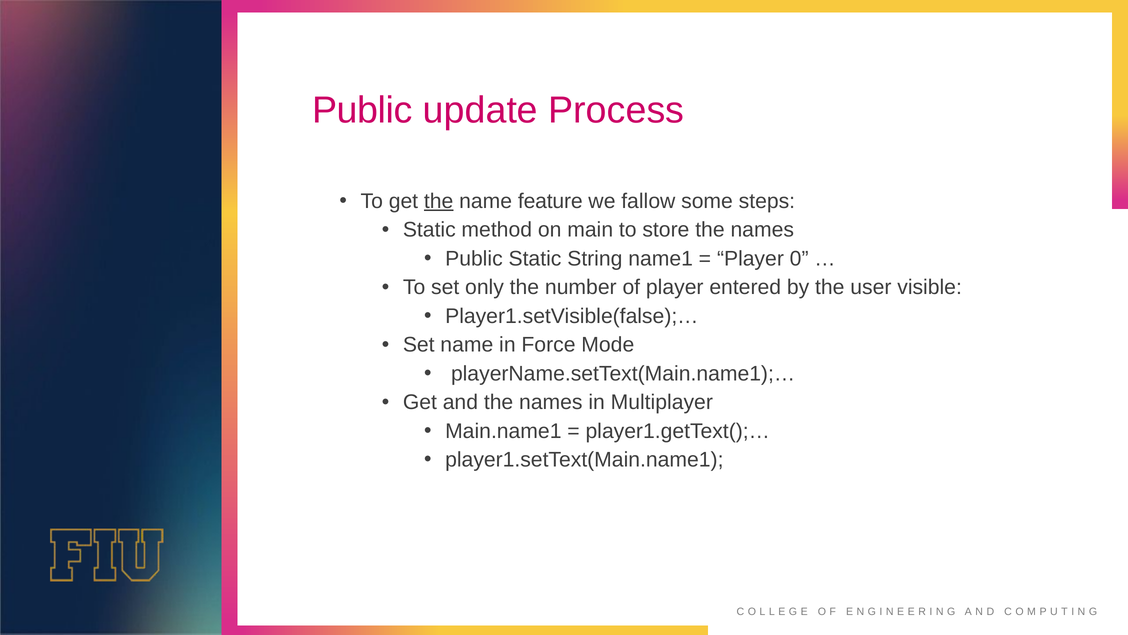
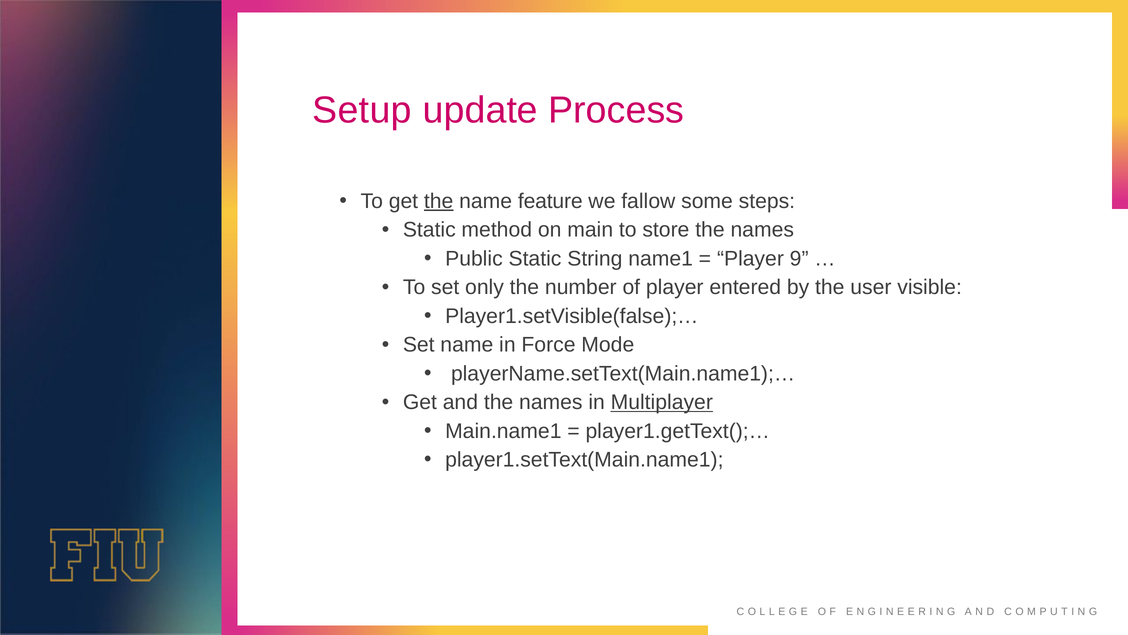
Public: Public -> Setup (362, 110)
0: 0 -> 9 (799, 258)
Multiplayer underline: none -> present (662, 402)
